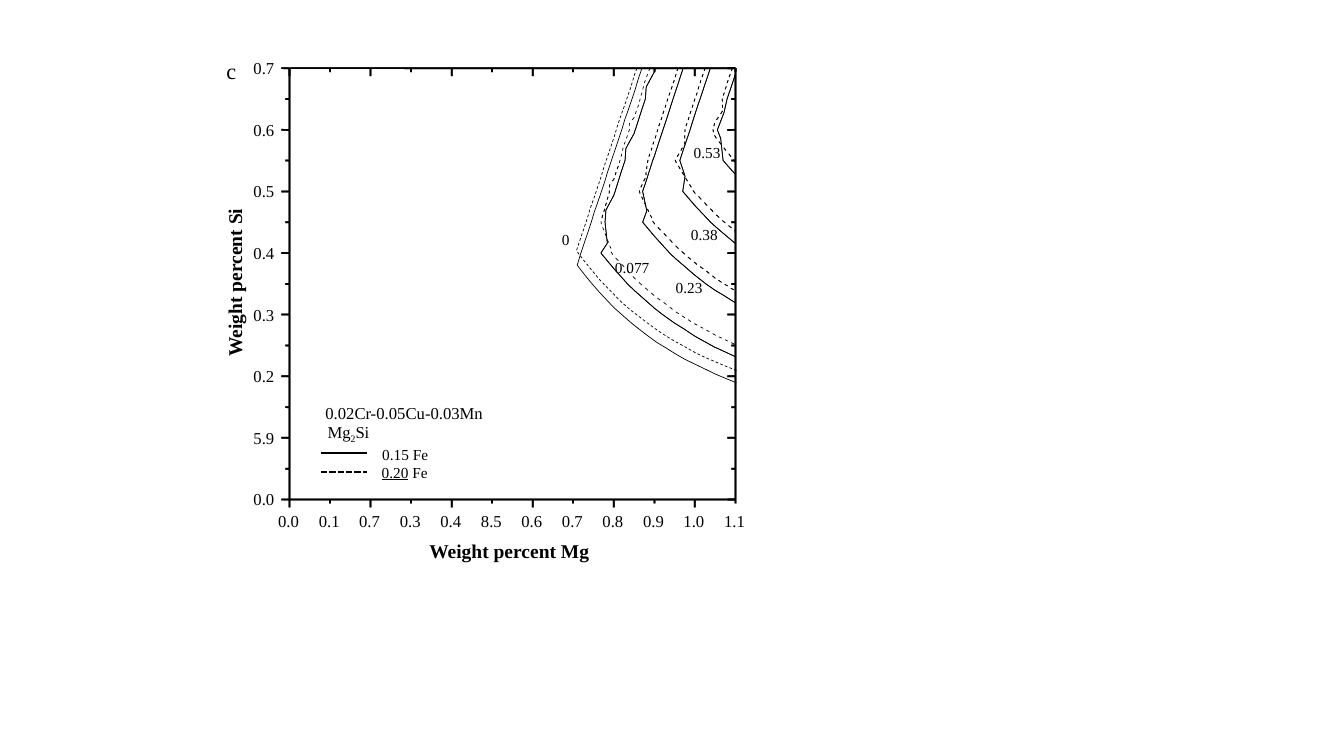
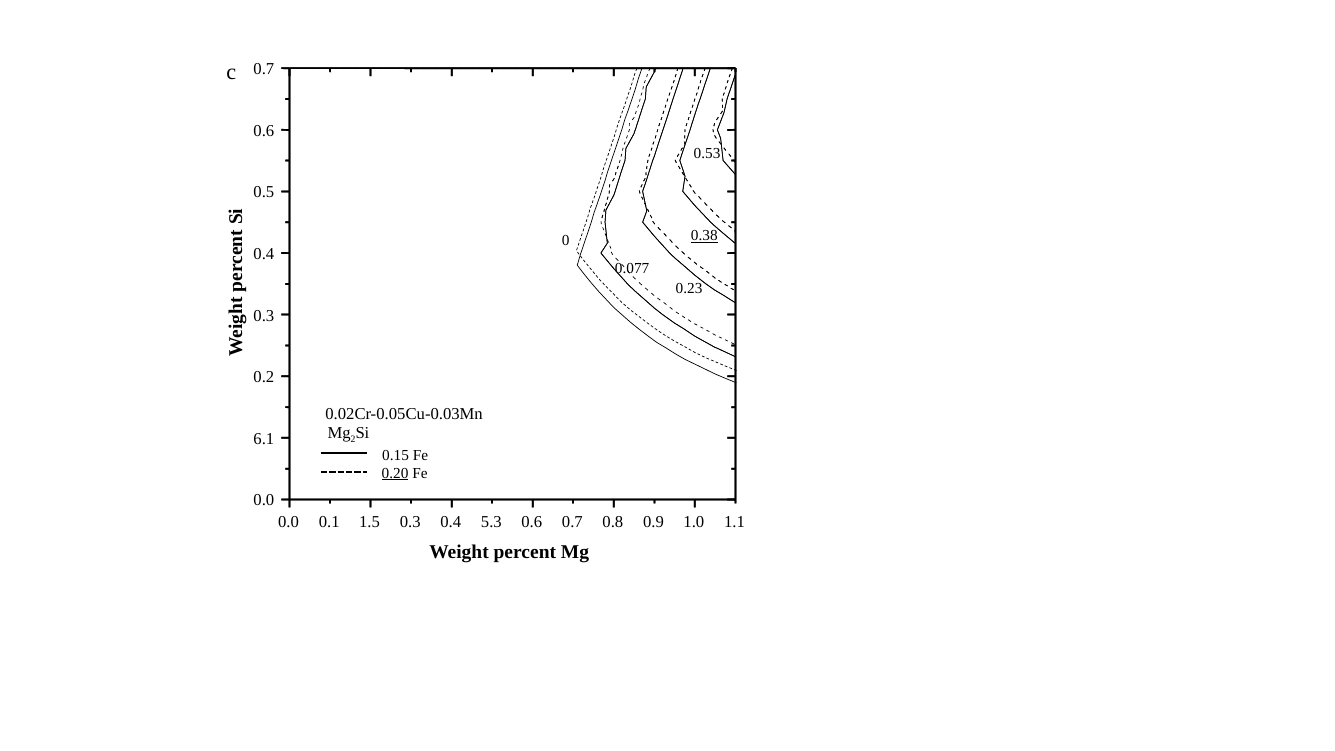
0.38 underline: none -> present (704, 236)
5.9: 5.9 -> 6.1 (264, 439)
8.5: 8.5 -> 5.3 (491, 522)
0.0 0.7: 0.7 -> 1.5 (370, 522)
